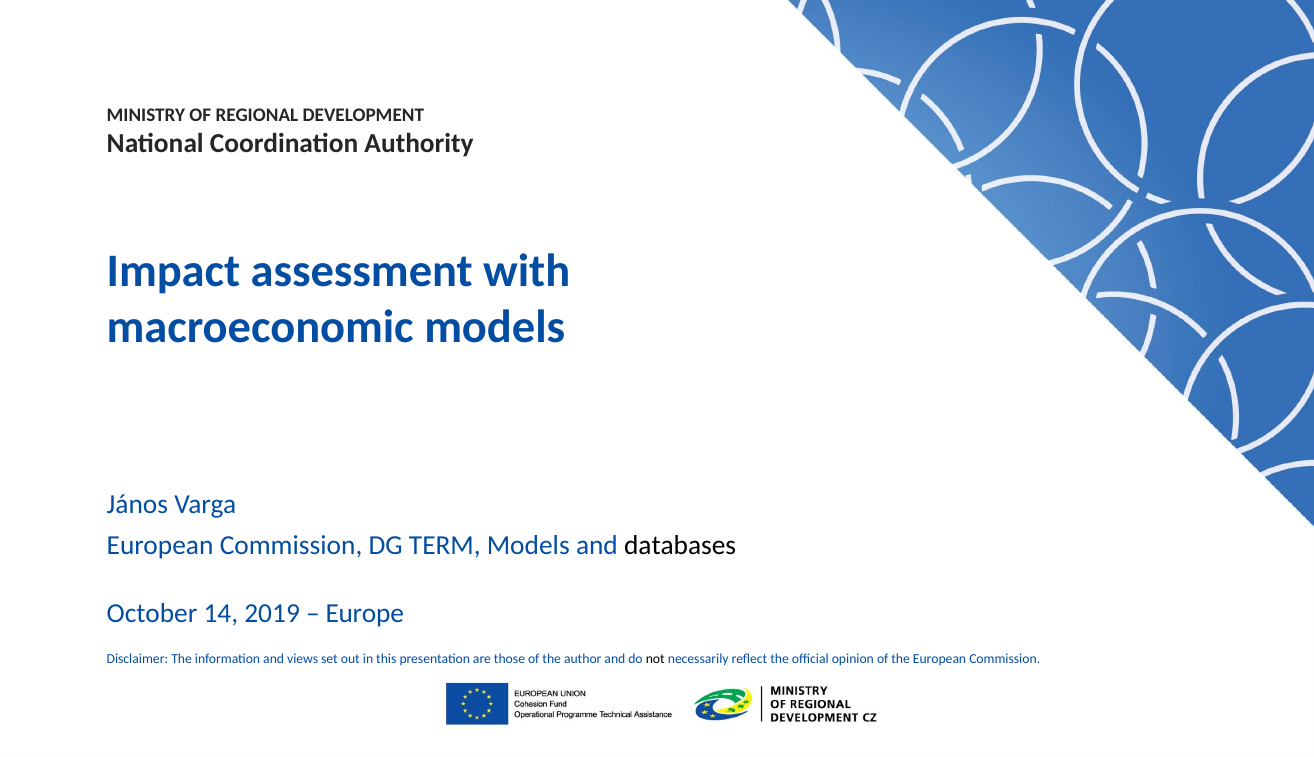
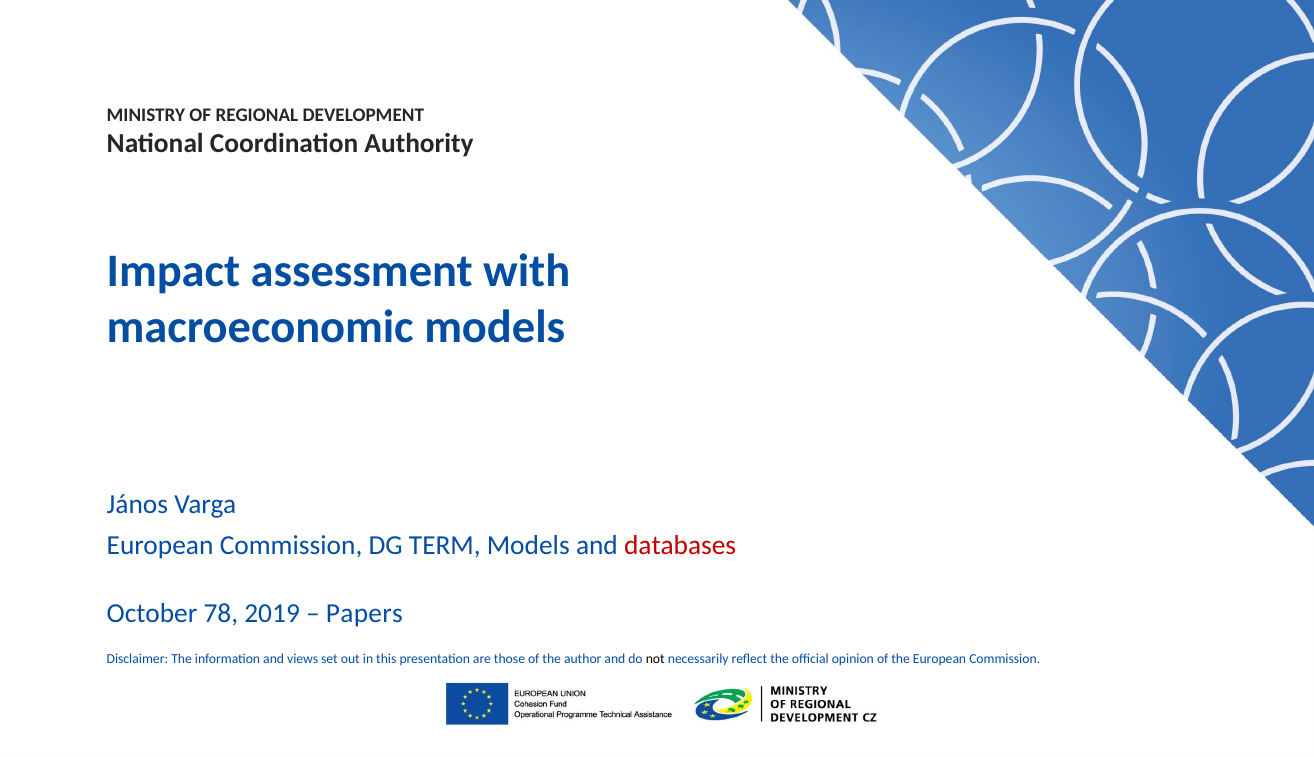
databases colour: black -> red (680, 545)
14: 14 -> 78 (221, 613)
Europe: Europe -> Papers (364, 613)
